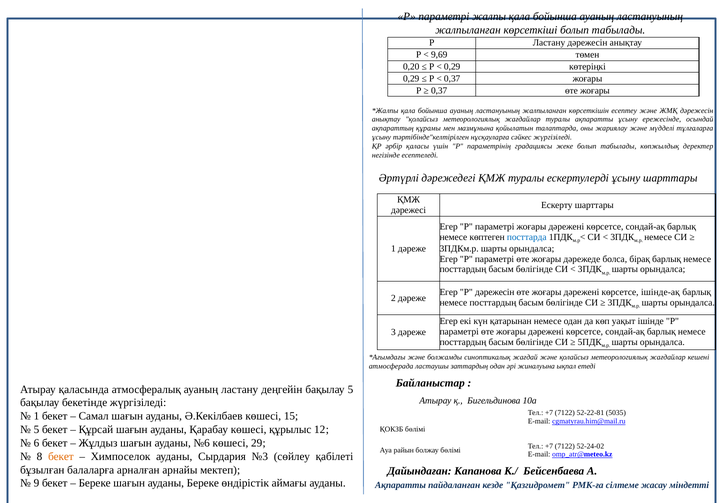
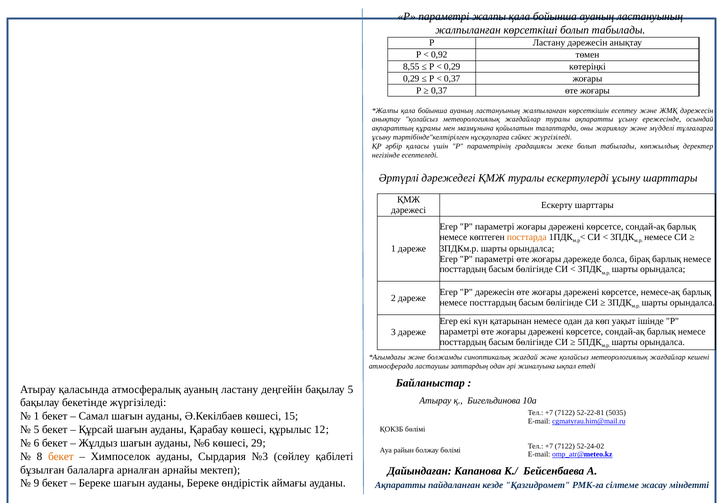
9,69: 9,69 -> 0,92 (439, 55)
0,20: 0,20 -> 8,55 (411, 67)
посттарда colour: blue -> orange (527, 237)
ішінде-ақ: ішінде-ақ -> немесе-ақ (660, 292)
